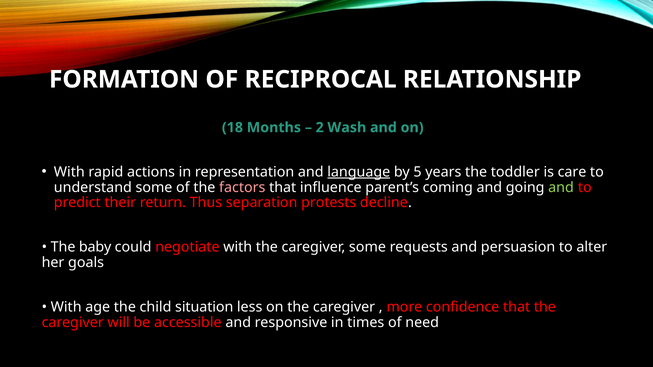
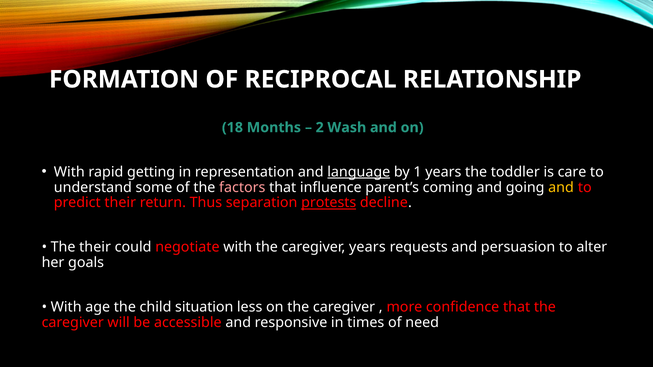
actions: actions -> getting (151, 172)
5: 5 -> 1 (417, 172)
and colour: light green -> yellow (561, 188)
protests underline: none -> present (329, 203)
The baby: baby -> their (95, 247)
caregiver some: some -> years (367, 247)
